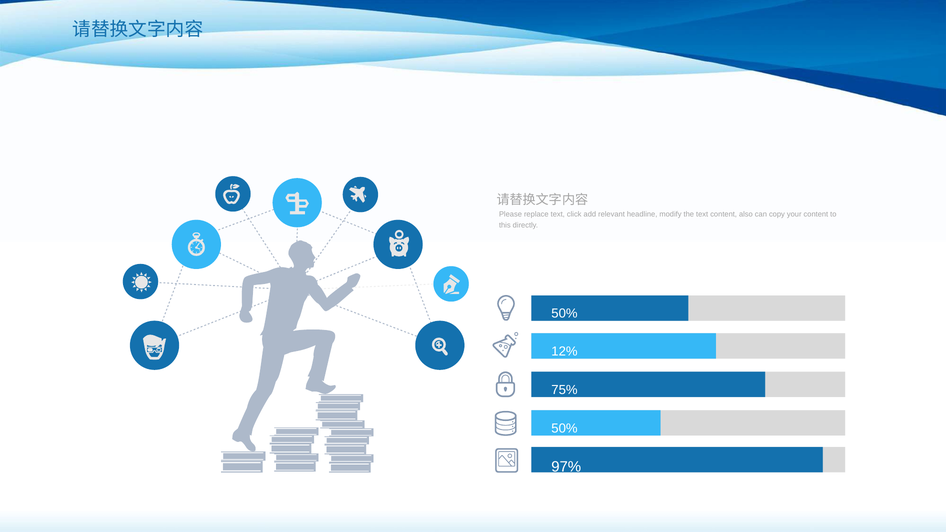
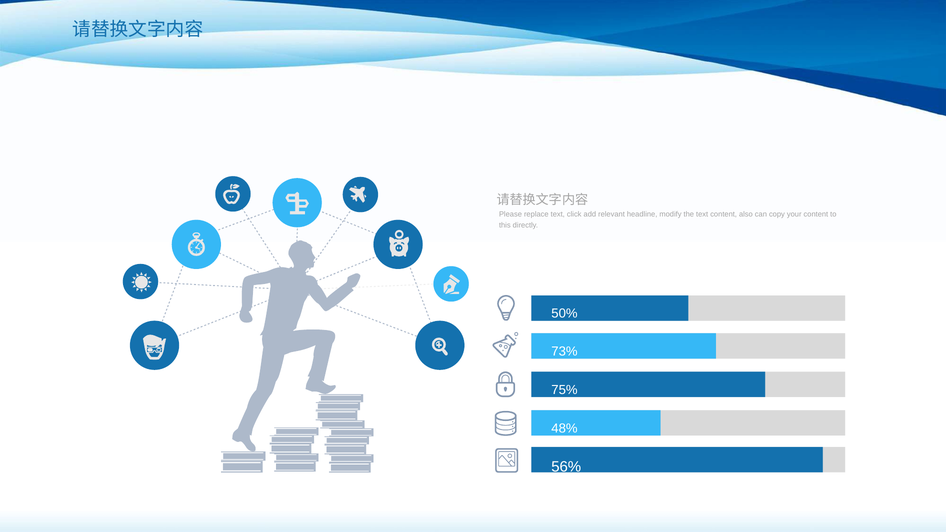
12%: 12% -> 73% (564, 351)
50%: 50% -> 48% (564, 429)
97%: 97% -> 56% (566, 467)
